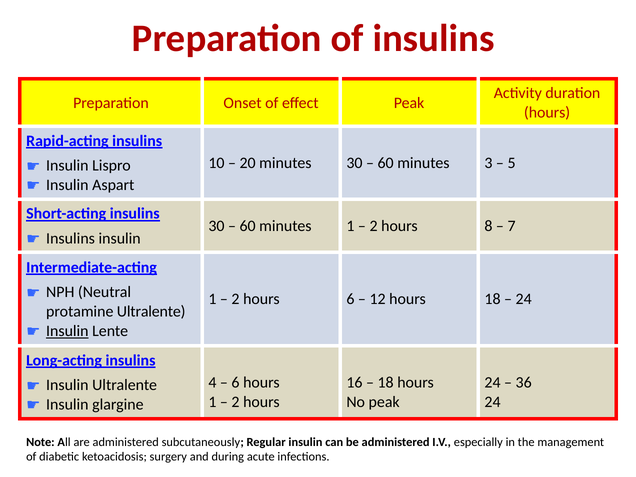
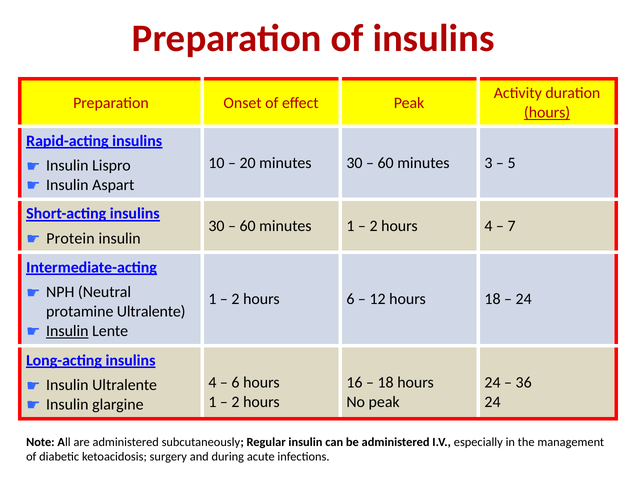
hours underline: none -> present (547, 112)
hours 8: 8 -> 4 (488, 226)
Insulins: Insulins -> Protein (70, 238)
